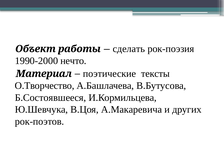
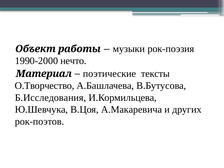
сделать: сделать -> музыки (129, 49)
Б.Состоявшееся: Б.Состоявшееся -> Б.Исследования (50, 98)
